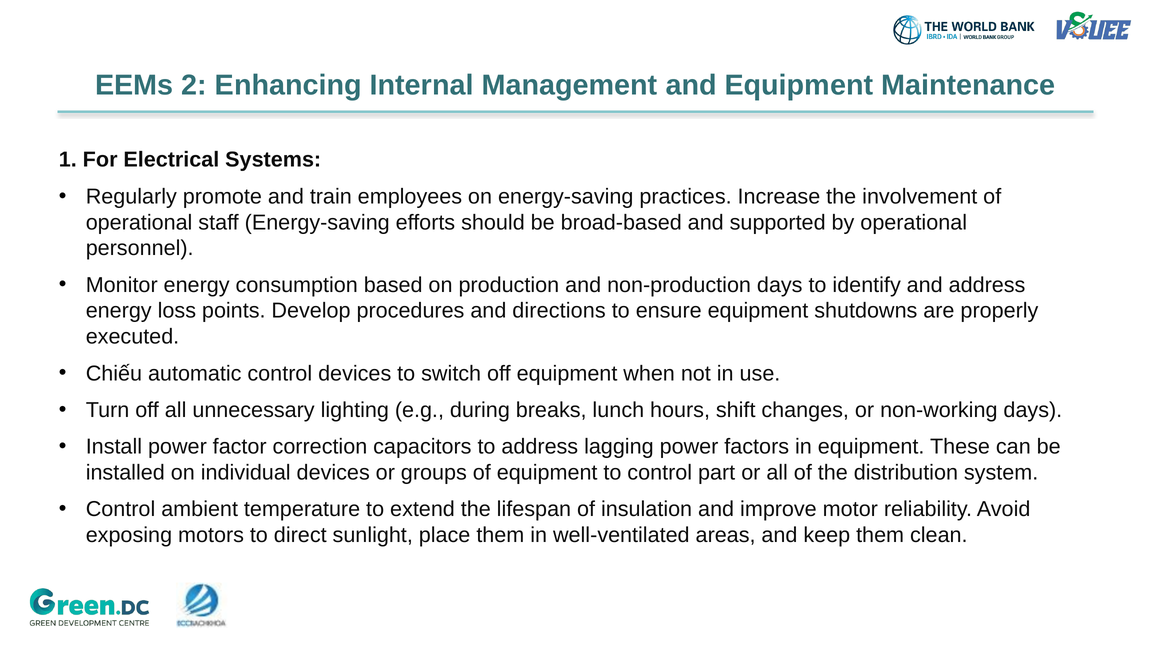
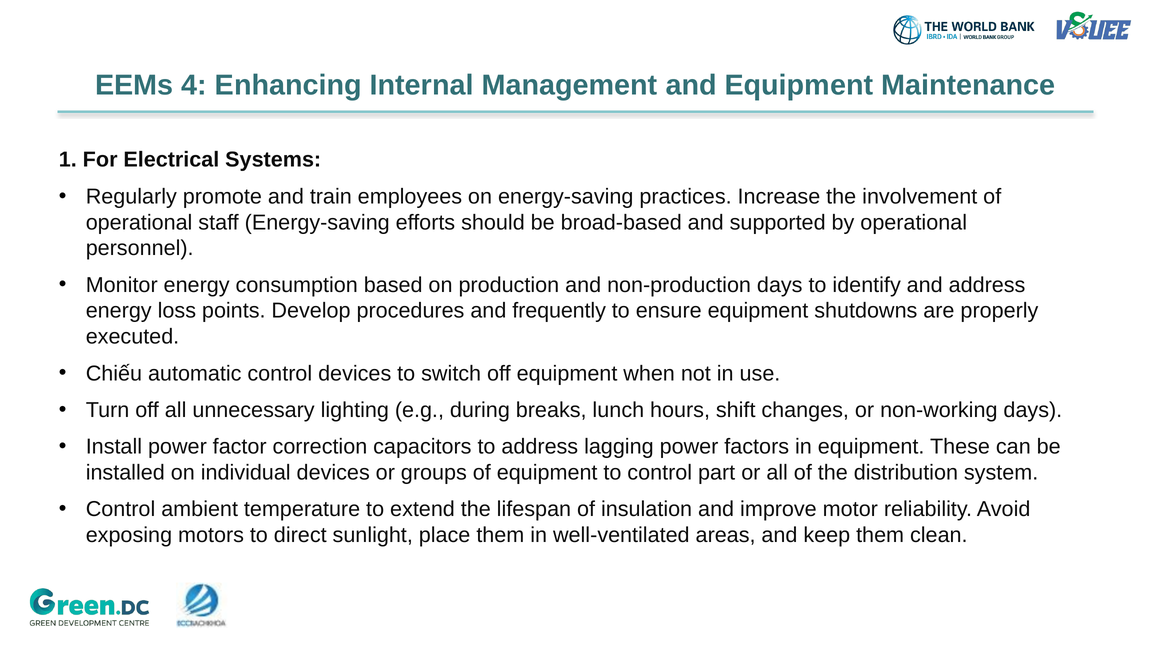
2: 2 -> 4 (194, 85)
directions: directions -> frequently (559, 311)
